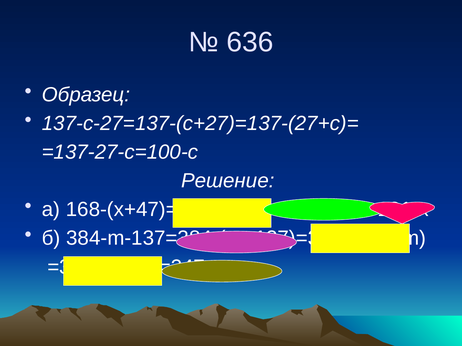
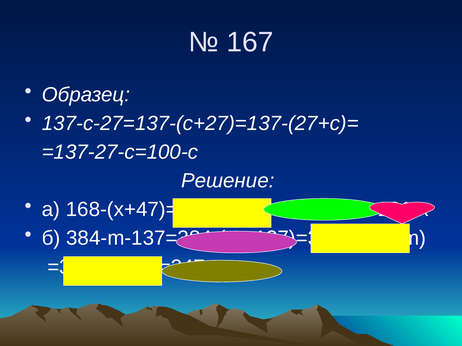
636: 636 -> 167 (250, 42)
